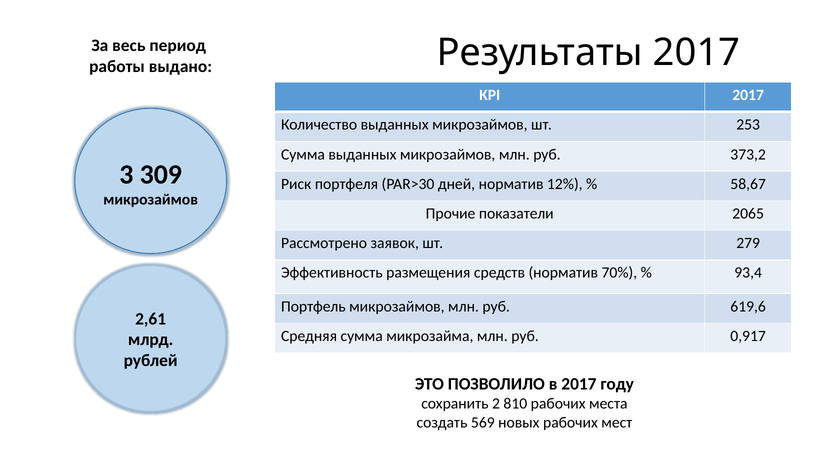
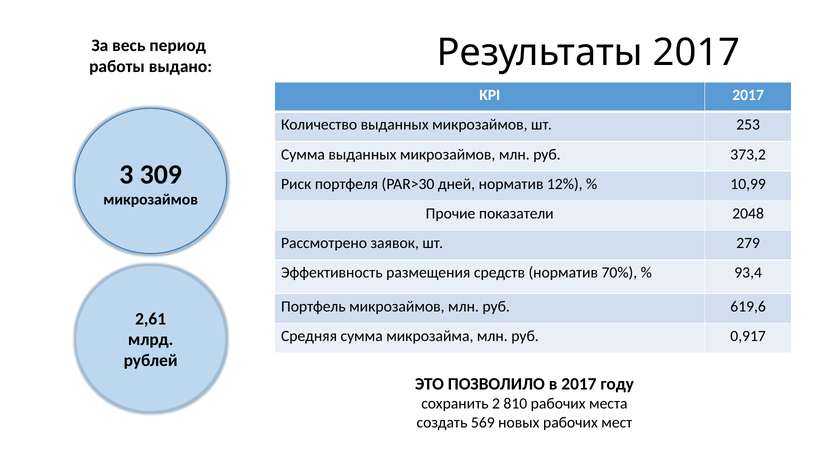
58,67: 58,67 -> 10,99 (748, 184)
2065: 2065 -> 2048 (748, 214)
